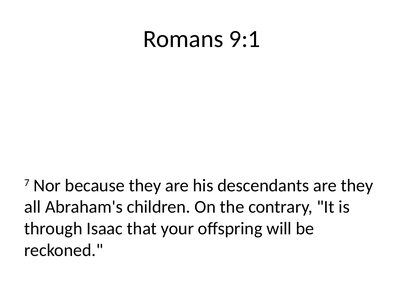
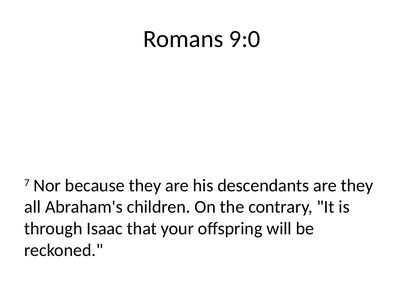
9:1: 9:1 -> 9:0 (245, 39)
